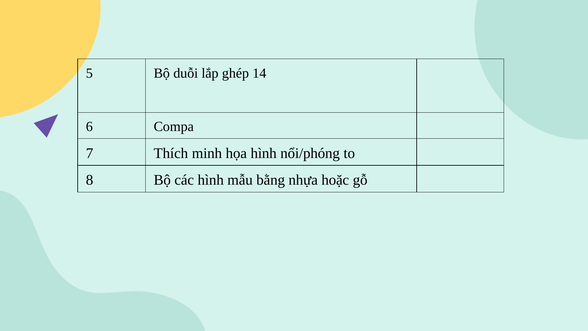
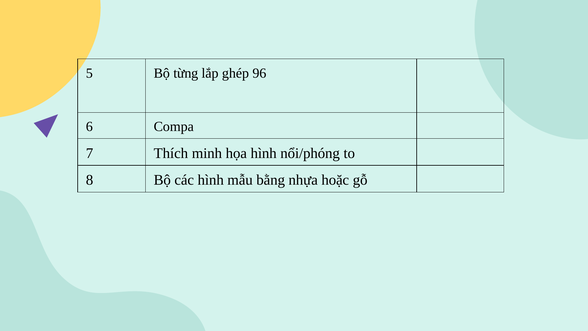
duỗi: duỗi -> từng (186, 73)
14: 14 -> 96 (259, 73)
